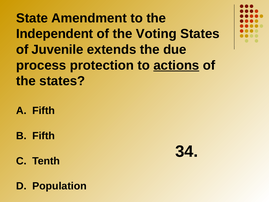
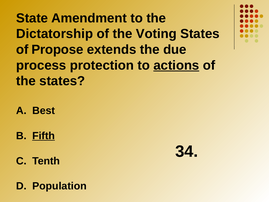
Independent: Independent -> Dictatorship (55, 34)
Juvenile: Juvenile -> Propose (57, 50)
A Fifth: Fifth -> Best (44, 111)
Fifth underline: none -> present (44, 136)
